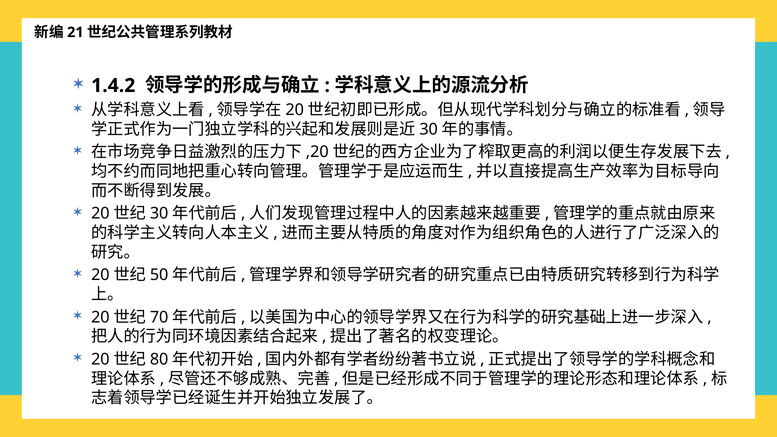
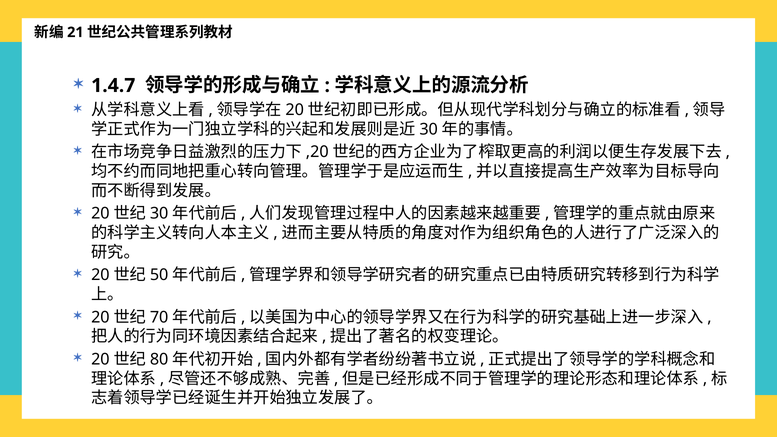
1.4.2: 1.4.2 -> 1.4.7 (113, 86)
